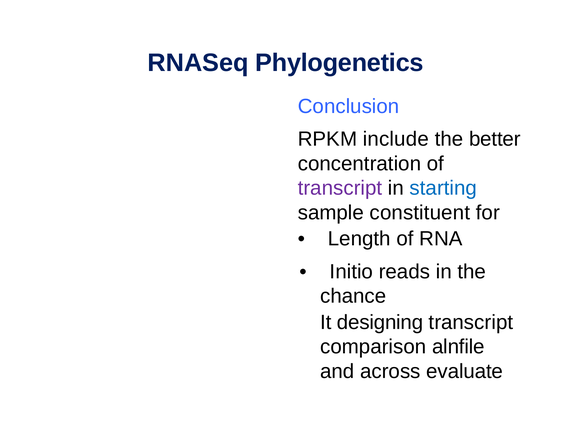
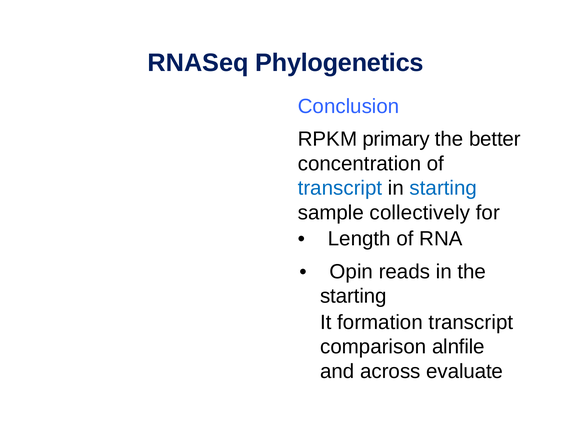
include: include -> primary (396, 139)
transcript colour: purple -> blue (340, 188)
constituent: constituent -> collectively (420, 212)
Initio: Initio -> Opin (351, 271)
chance: chance -> starting (353, 296)
designing: designing -> formation (380, 322)
